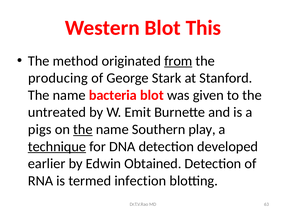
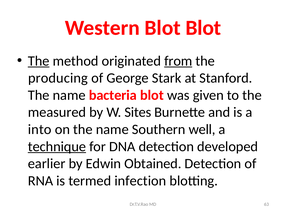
Blot This: This -> Blot (203, 28)
The underline: none -> present (39, 61)
untreated: untreated -> measured (57, 113)
Emit: Emit -> Sites (138, 113)
pigs: pigs -> into (40, 130)
the underline: present -> none (83, 130)
play: play -> well (202, 130)
